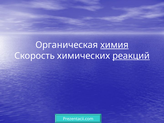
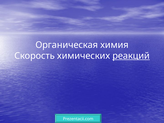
химия underline: present -> none (114, 45)
